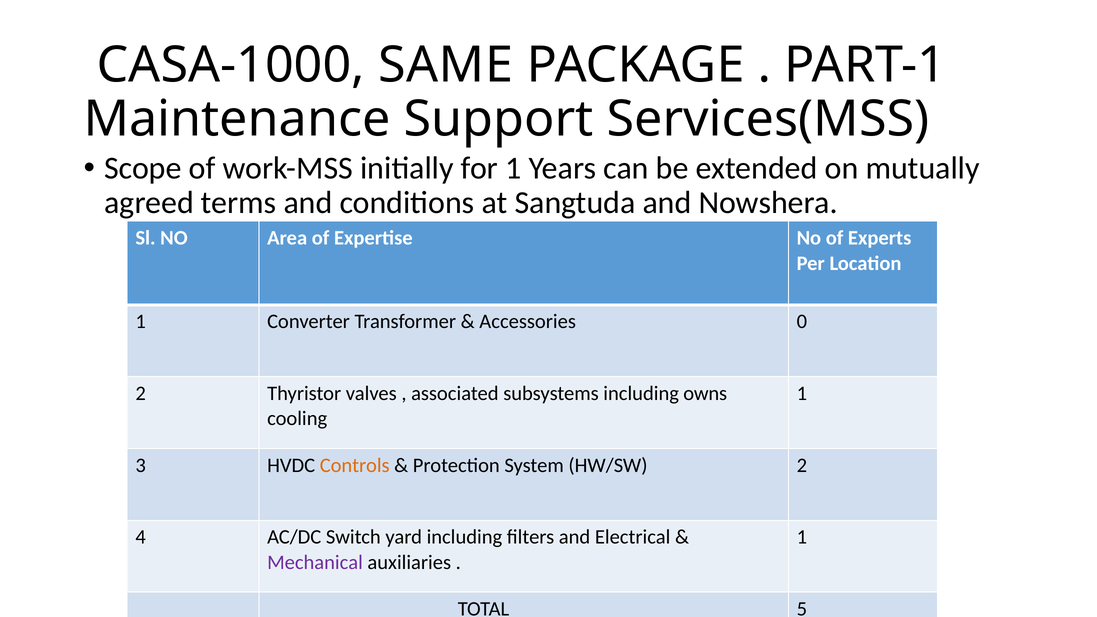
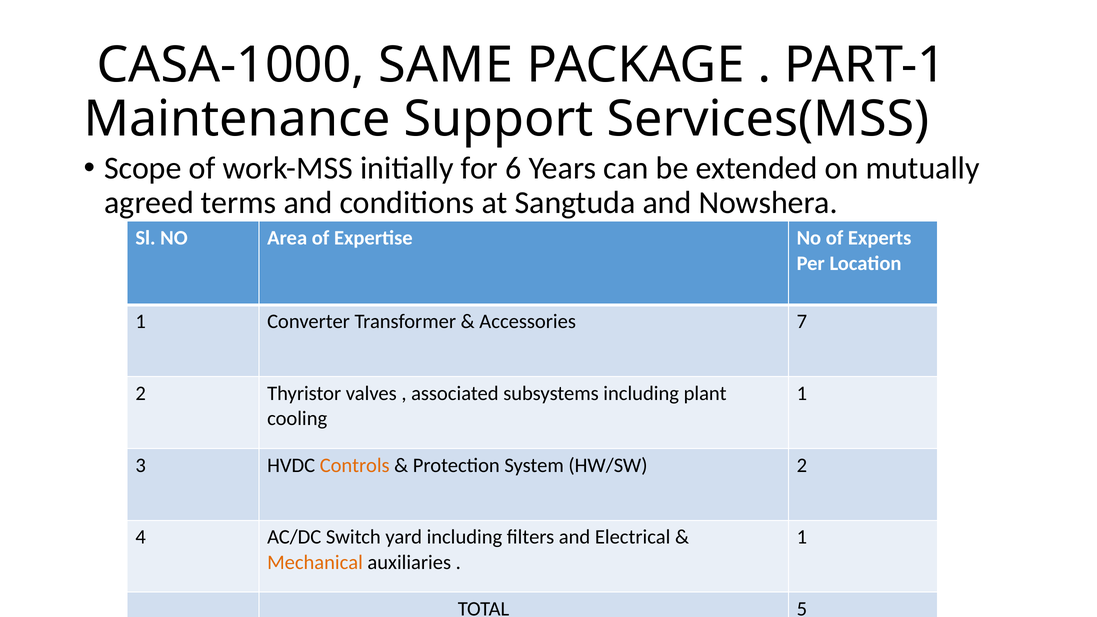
for 1: 1 -> 6 (513, 168)
0: 0 -> 7 (802, 322)
owns: owns -> plant (705, 394)
Mechanical colour: purple -> orange (315, 562)
